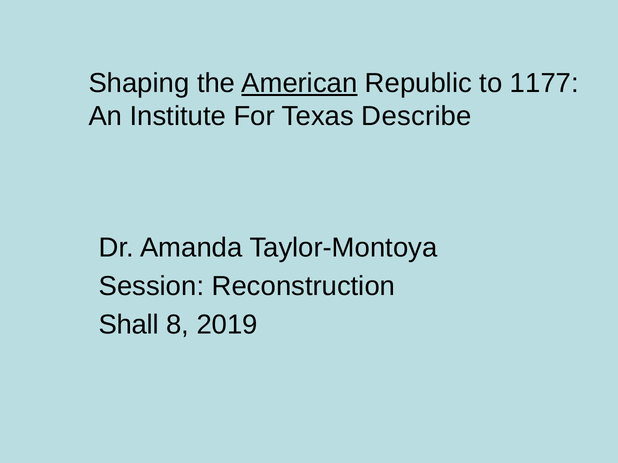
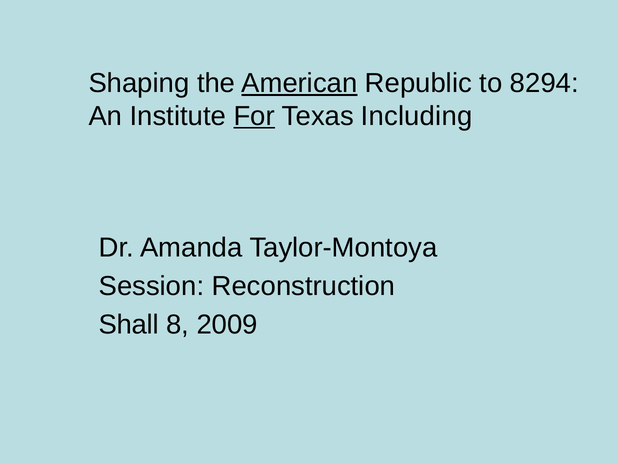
1177: 1177 -> 8294 (544, 83)
For underline: none -> present (254, 116)
Describe: Describe -> Including (417, 116)
2019: 2019 -> 2009 (227, 325)
